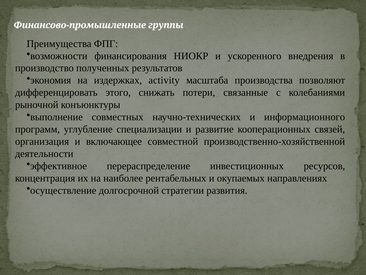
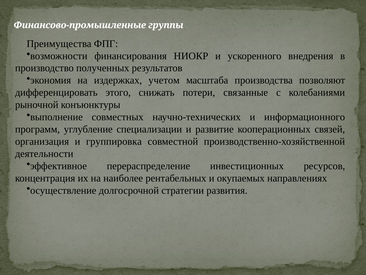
activity: activity -> учетом (164, 80)
включающее: включающее -> группировка (114, 141)
